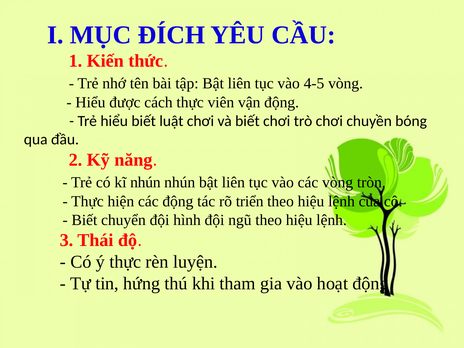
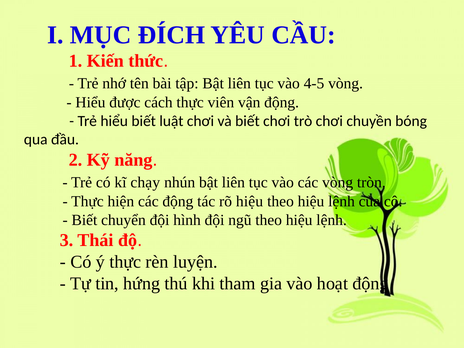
kĩ nhún: nhún -> chạy (145, 182)
rõ triển: triển -> hiệu (250, 201)
